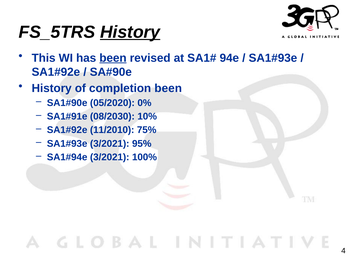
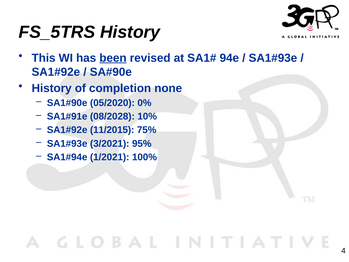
History underline: present -> none (130, 32)
completion been: been -> none (168, 88)
08/2030: 08/2030 -> 08/2028 (112, 116)
11/2010: 11/2010 -> 11/2015 (112, 130)
3/2021: 3/2021 -> 1/2021 (110, 157)
